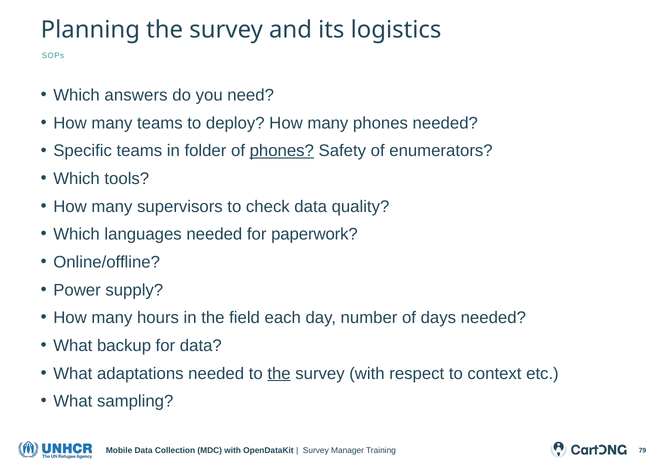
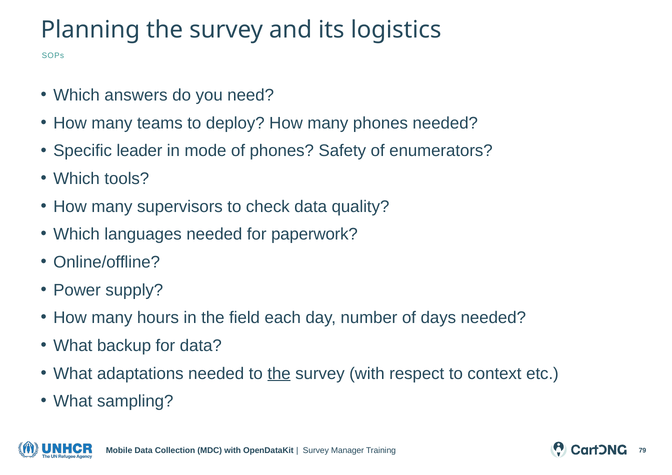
Specific teams: teams -> leader (139, 151)
folder: folder -> mode (205, 151)
phones underline: present -> none (282, 151)
